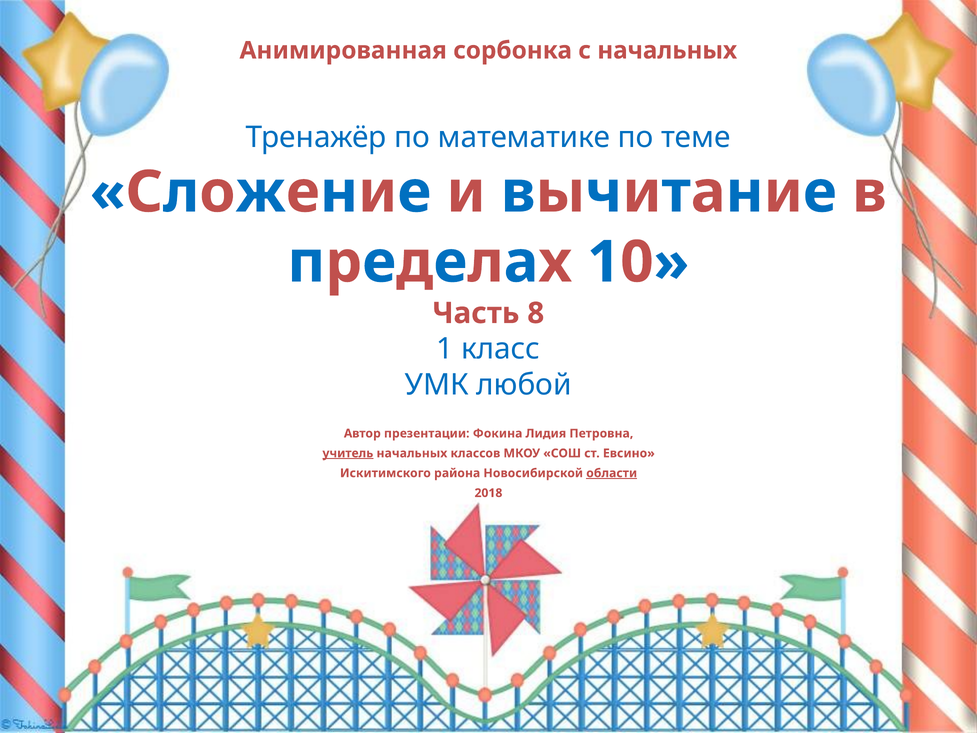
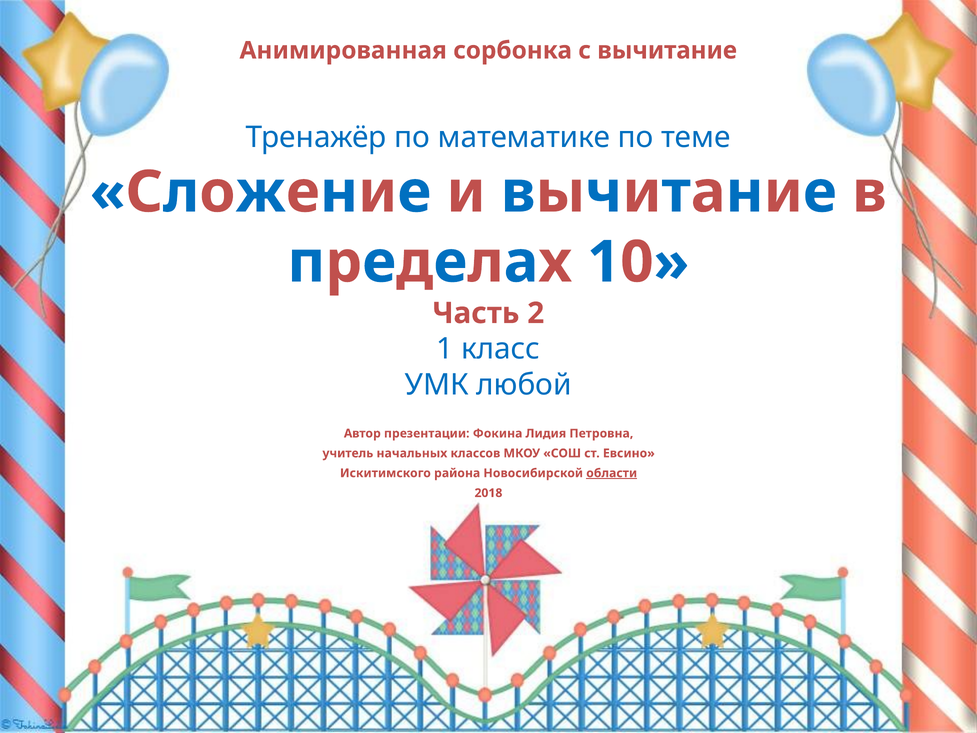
с начальных: начальных -> вычитание (667, 50)
8: 8 -> 2 (536, 313)
учитель underline: present -> none (348, 453)
